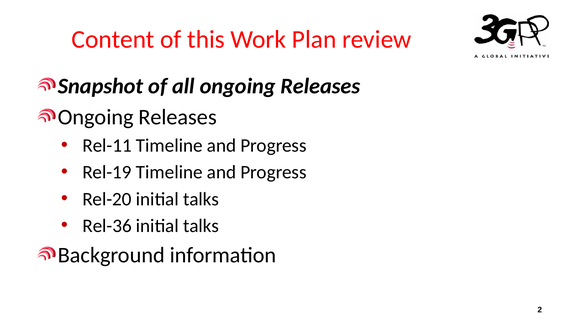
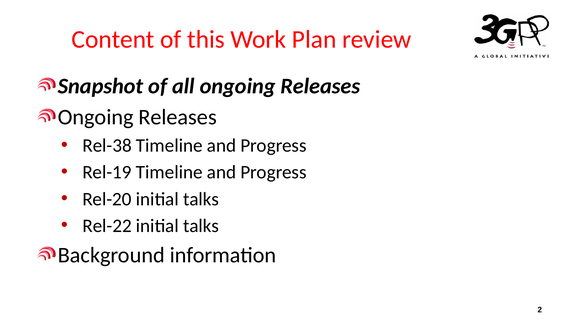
Rel-11: Rel-11 -> Rel-38 (107, 146)
Rel-36: Rel-36 -> Rel-22 (107, 226)
